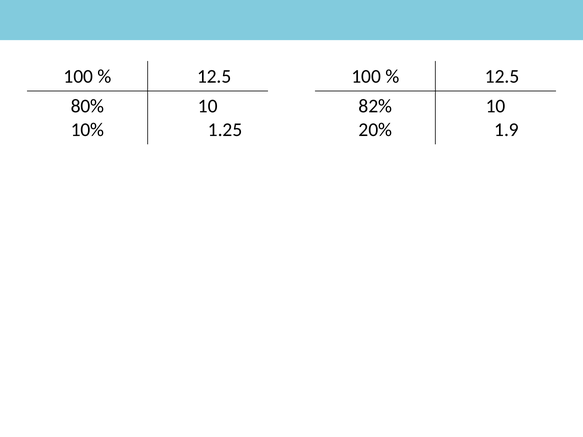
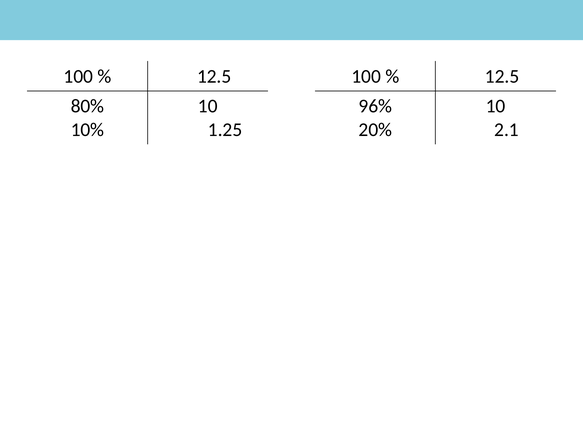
82%: 82% -> 96% (375, 106)
1.9: 1.9 -> 2.1 (506, 130)
